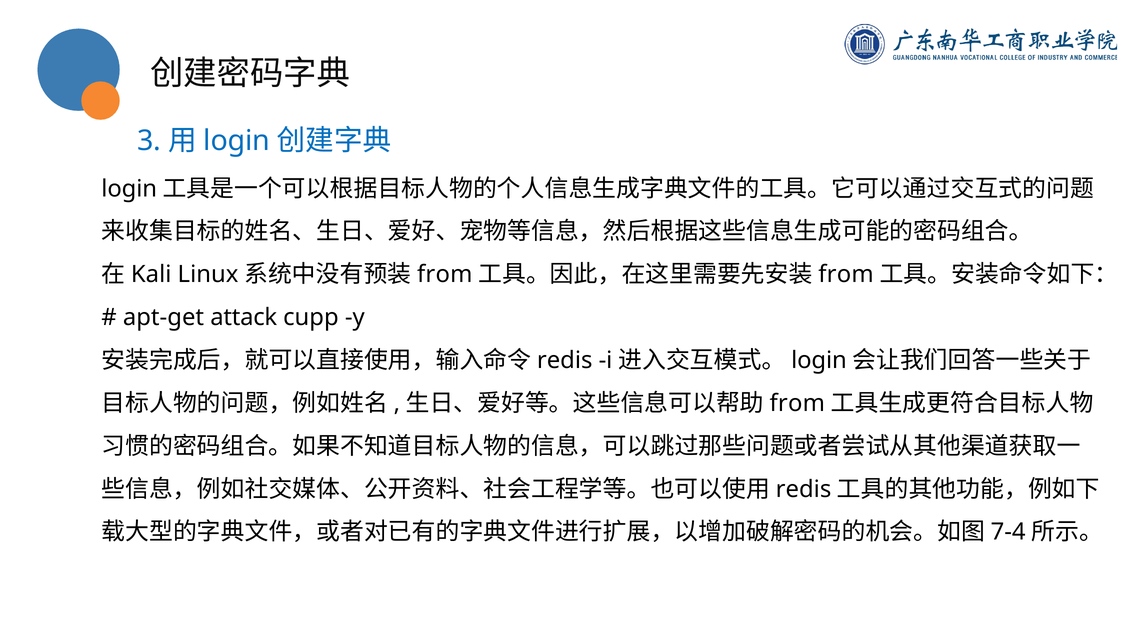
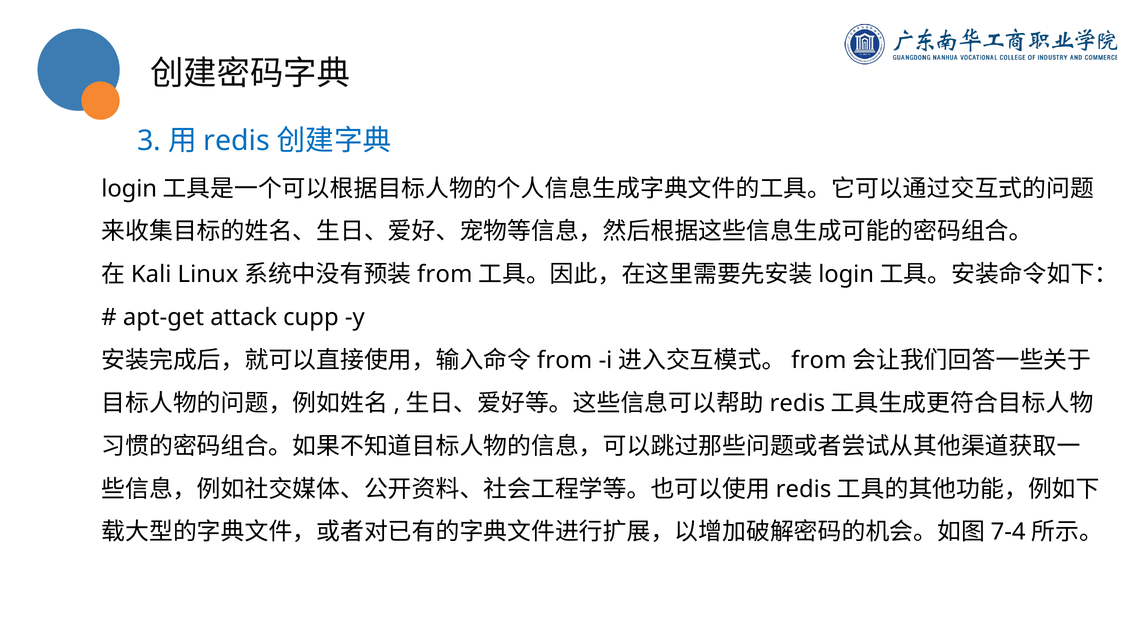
login: login -> redis (237, 141)
from: from -> login (846, 274)
redis: redis -> from (565, 360)
login: login -> from (819, 360)
from: from -> redis (797, 403)
